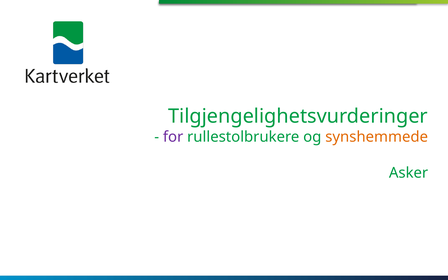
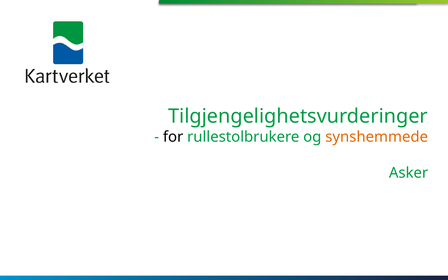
for colour: purple -> black (173, 137)
